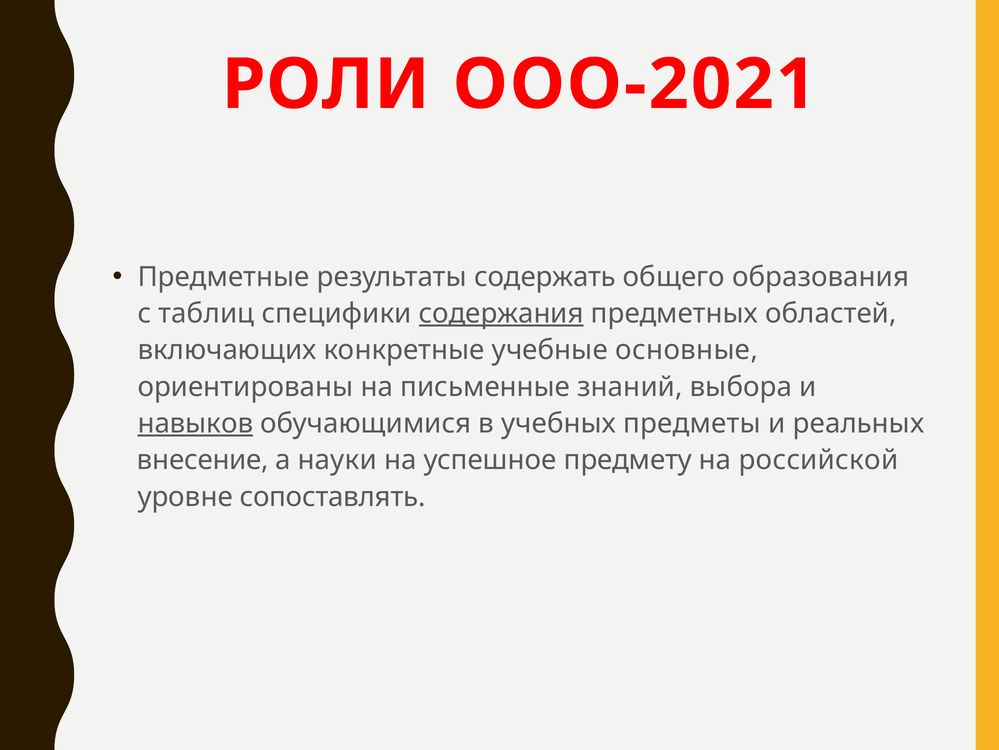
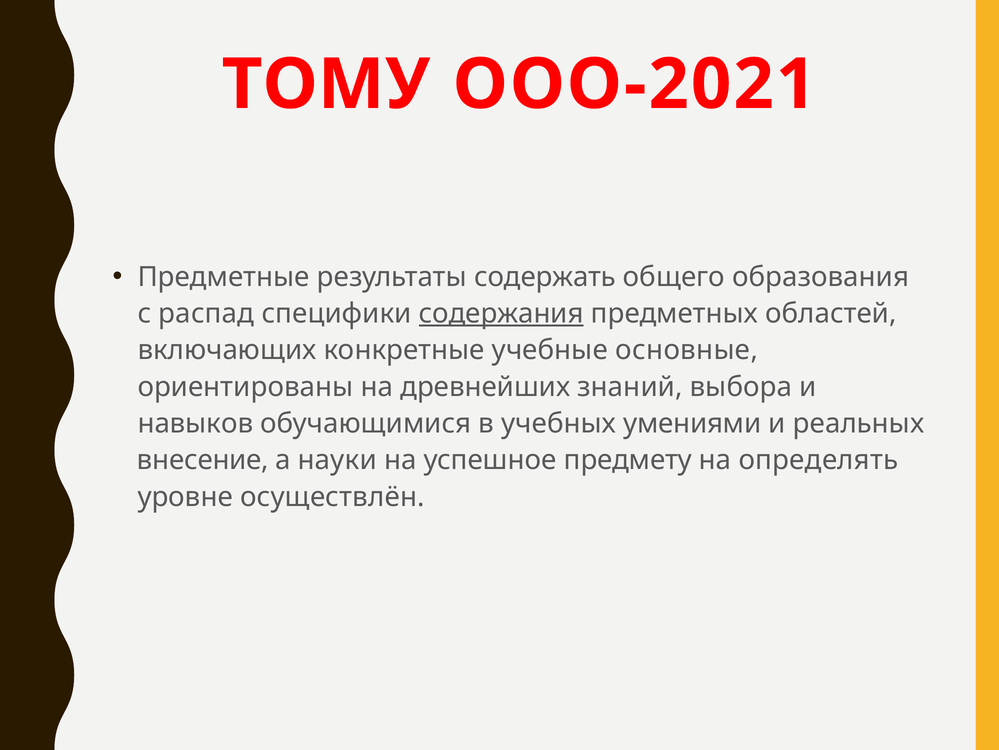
РОЛИ: РОЛИ -> ТОМУ (326, 85)
таблиц: таблиц -> распад (206, 313)
письменные: письменные -> древнейших (485, 387)
навыков underline: present -> none (195, 423)
предметы: предметы -> умениями (692, 423)
российской: российской -> определять (819, 460)
сопоставлять: сопоставлять -> осуществлён (332, 496)
